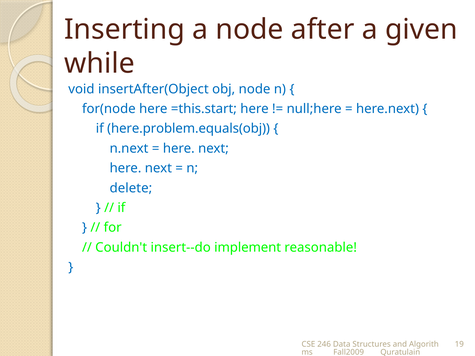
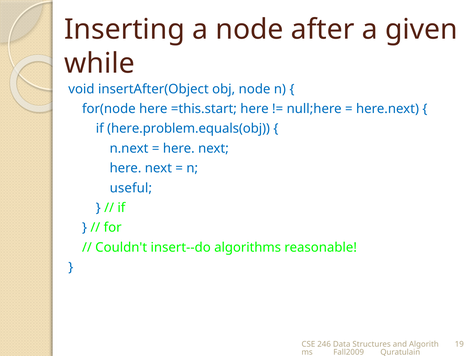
delete: delete -> useful (131, 188)
implement: implement -> algorithms (248, 248)
